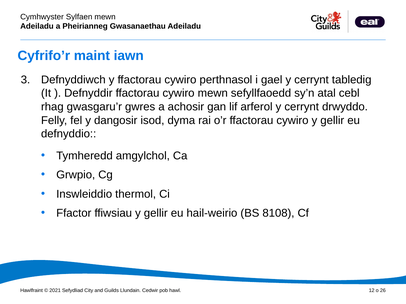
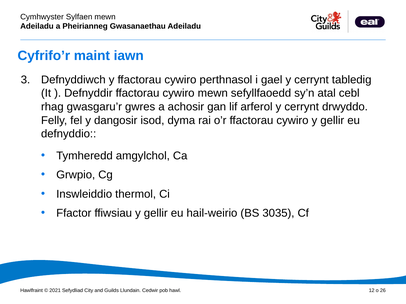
8108: 8108 -> 3035 (278, 214)
